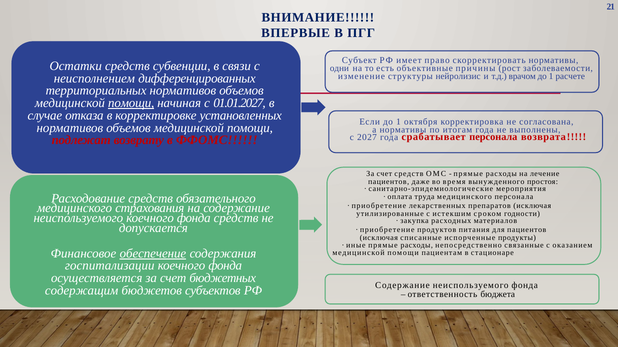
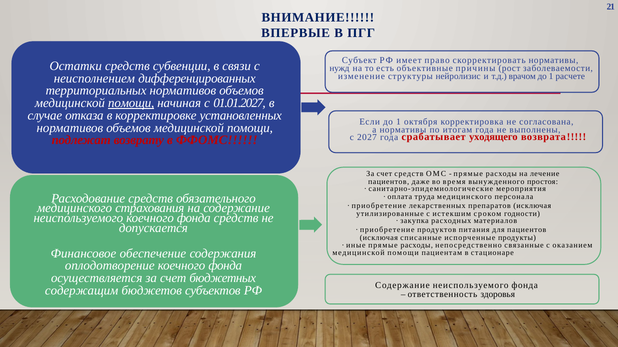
одни: одни -> нужд (339, 69)
срабатывает персонала: персонала -> уходящего (493, 137)
обеспечение underline: present -> none (153, 254)
госпитализации: госпитализации -> оплодотворение (110, 266)
бюджета: бюджета -> здоровья (498, 295)
